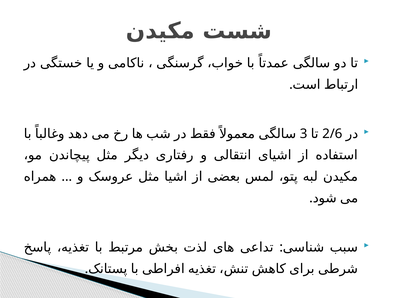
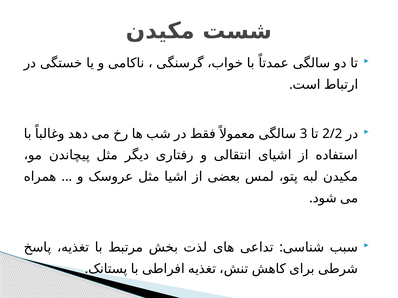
2/6: 2/6 -> 2/2 (332, 134)
